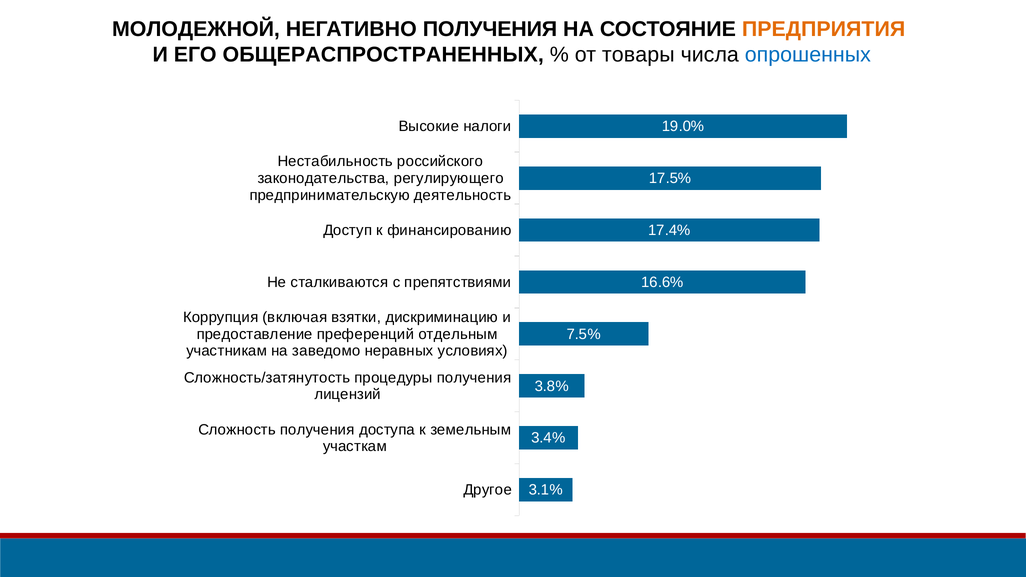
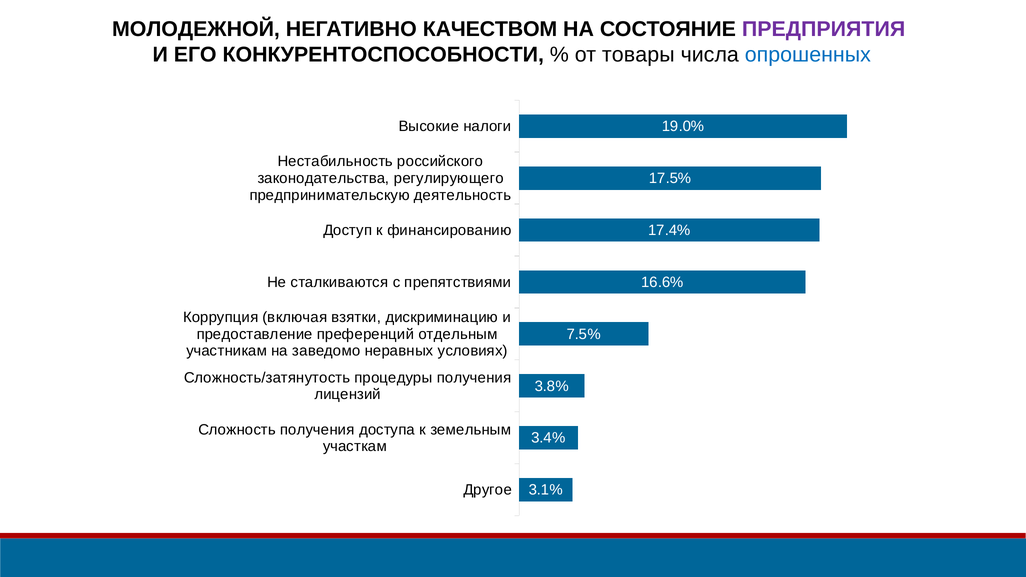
НЕГАТИВНО ПОЛУЧЕНИЯ: ПОЛУЧЕНИЯ -> КАЧЕСТВОМ (490, 29)
ПРЕДПРИЯТИЯ colour: orange -> purple (824, 29)
ОБЩЕРАСПРОСТРАНЕННЫХ: ОБЩЕРАСПРОСТРАНЕННЫХ -> КОНКУРЕНТОСПОСОБНОСТИ (383, 55)
